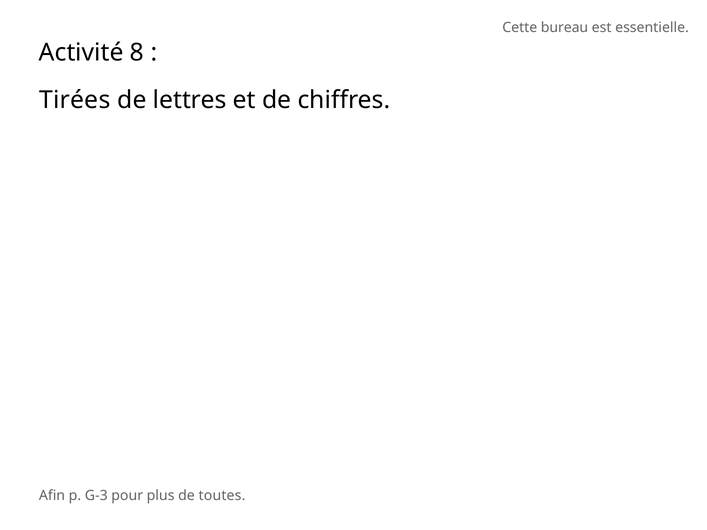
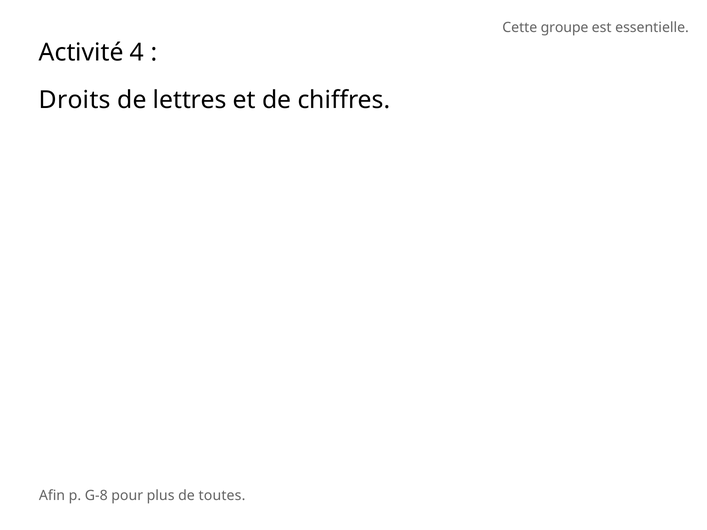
bureau: bureau -> groupe (565, 28)
8: 8 -> 4 (137, 52)
Tirées: Tirées -> Droits (75, 100)
G-3: G-3 -> G-8 (96, 496)
